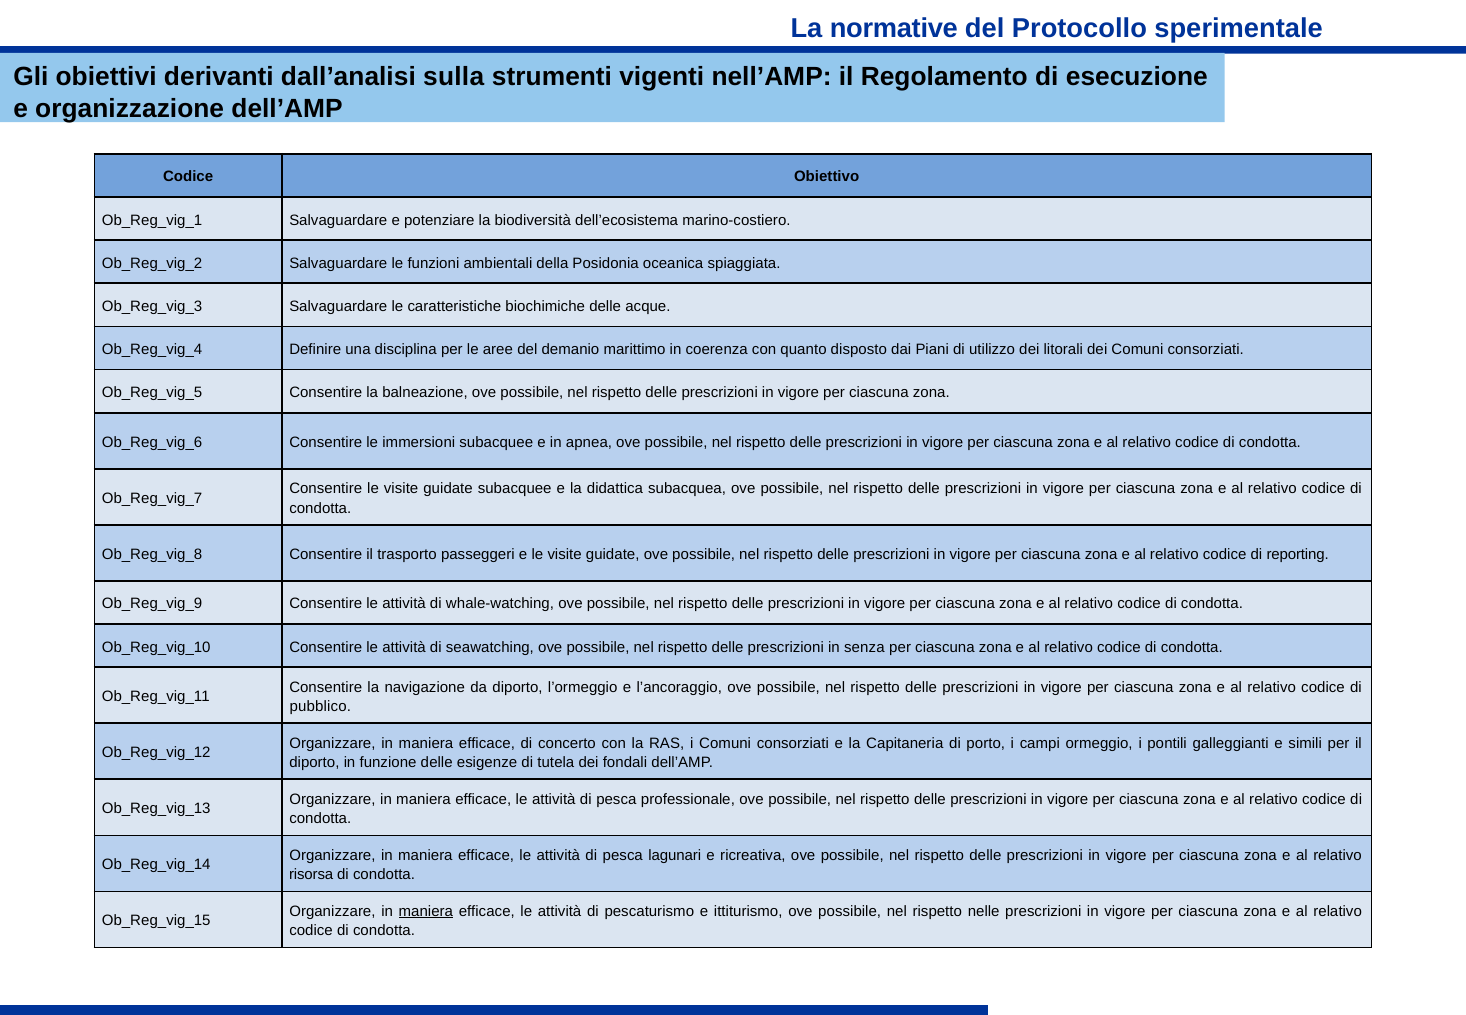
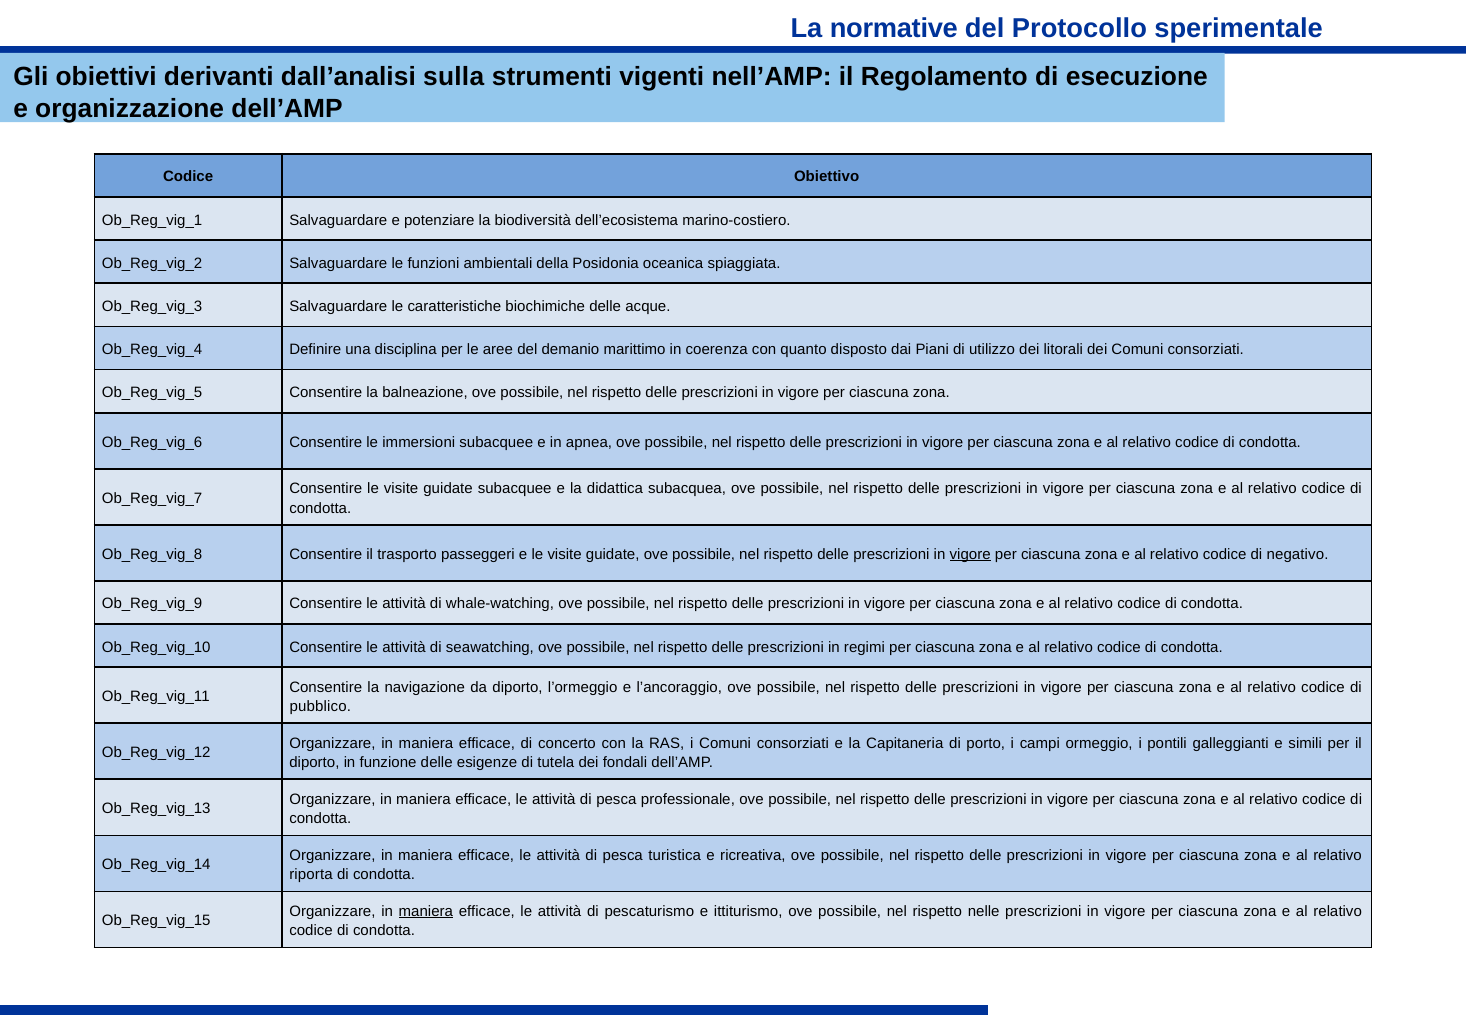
vigore underline: none -> present (970, 554)
reporting: reporting -> negativo (1298, 554)
senza: senza -> regimi (864, 647)
lagunari: lagunari -> turistica (675, 855)
risorsa: risorsa -> riporta (311, 875)
